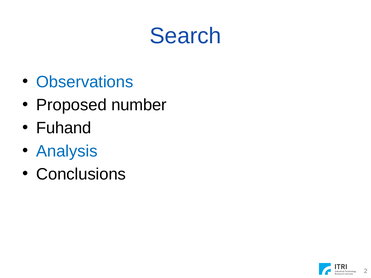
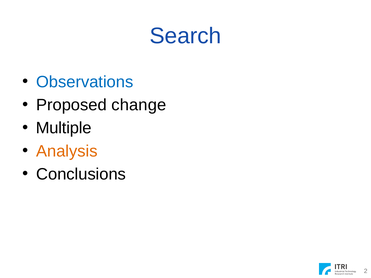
number: number -> change (139, 105)
Fuhand: Fuhand -> Multiple (64, 128)
Analysis colour: blue -> orange (67, 151)
